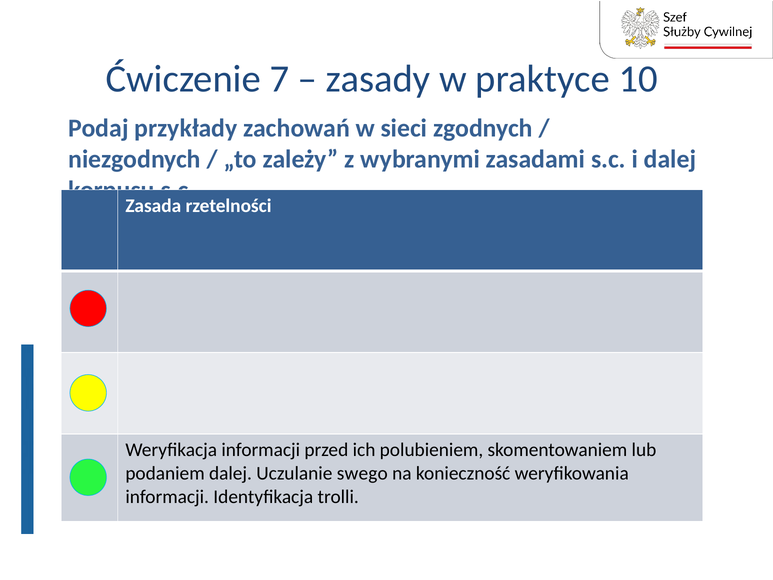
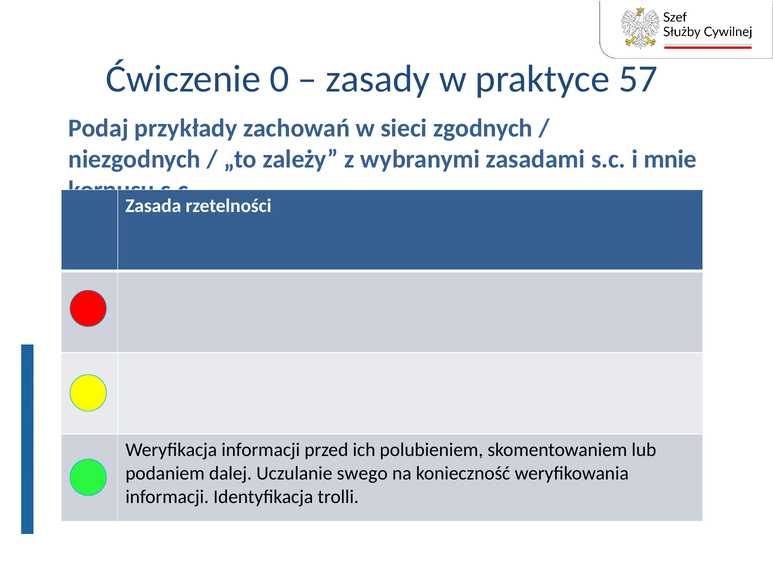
7: 7 -> 0 (279, 79)
10: 10 -> 57 (638, 79)
i dalej: dalej -> mnie (670, 159)
